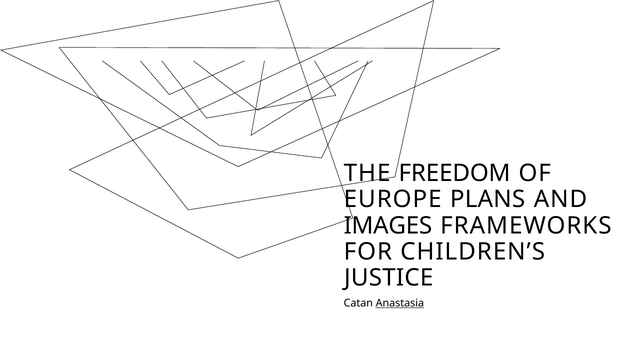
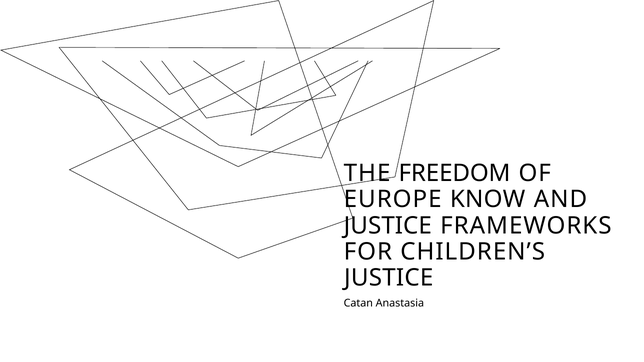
PLANS: PLANS -> KNOW (488, 200)
IMAGES: IMAGES -> JUSTICE (388, 226)
Anastasia underline: present -> none (400, 303)
